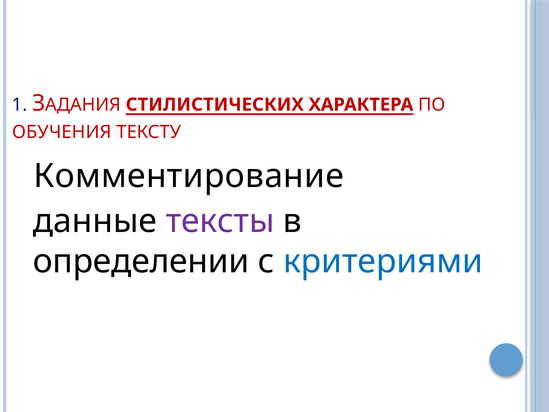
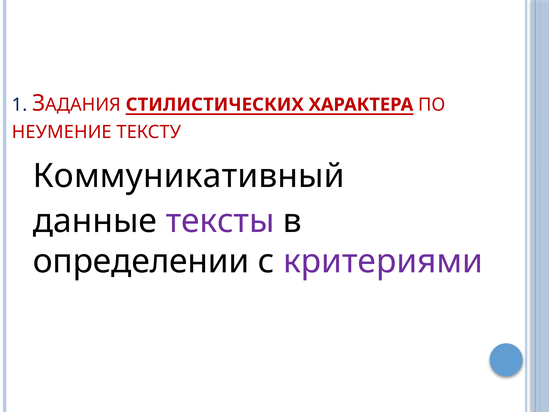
ОБУЧЕНИЯ: ОБУЧЕНИЯ -> НЕУМЕНИЕ (62, 132)
Комментирование: Комментирование -> Коммуникативный (189, 176)
критериями colour: blue -> purple (383, 261)
